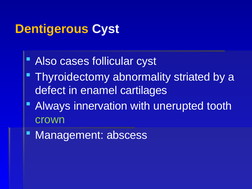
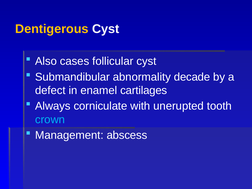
Thyroidectomy: Thyroidectomy -> Submandibular (72, 77)
striated: striated -> decade (192, 77)
innervation: innervation -> corniculate (100, 106)
crown colour: light green -> light blue (50, 120)
